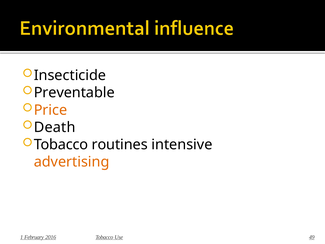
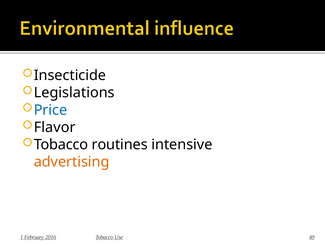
Preventable: Preventable -> Legislations (74, 93)
Price colour: orange -> blue (50, 110)
Death: Death -> Flavor (55, 127)
